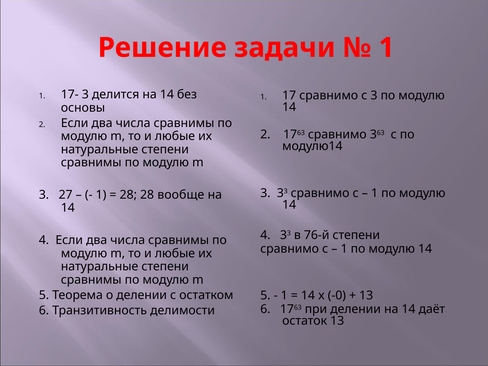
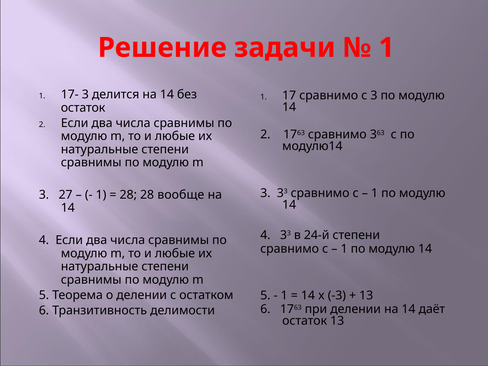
основы: основы -> остаток (83, 108)
76-й: 76-й -> 24-й (317, 235)
-0: -0 -> -3 (337, 296)
